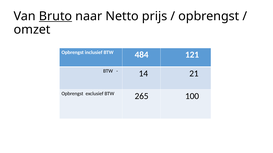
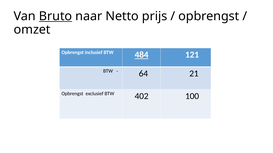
484 underline: none -> present (142, 55)
14: 14 -> 64 (143, 74)
265: 265 -> 402 (142, 96)
